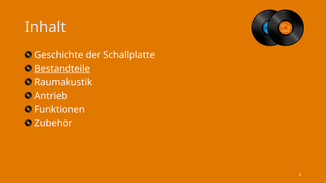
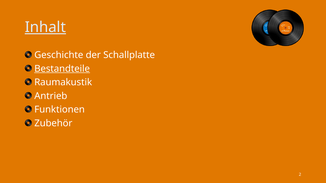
Inhalt underline: none -> present (45, 27)
